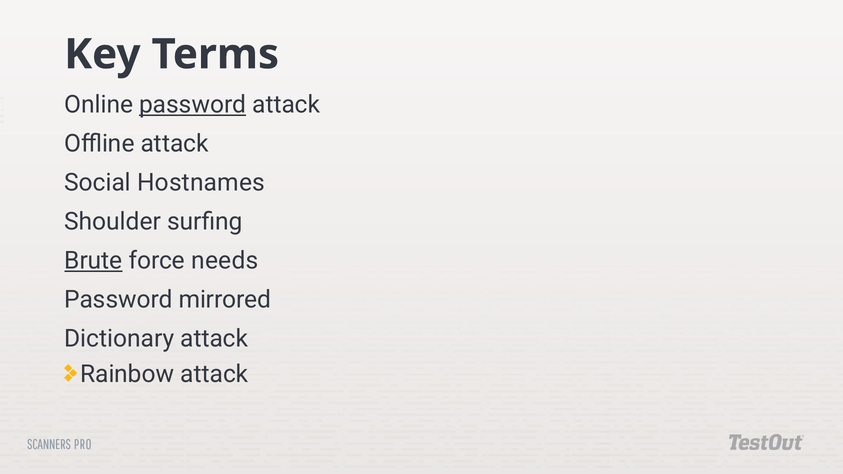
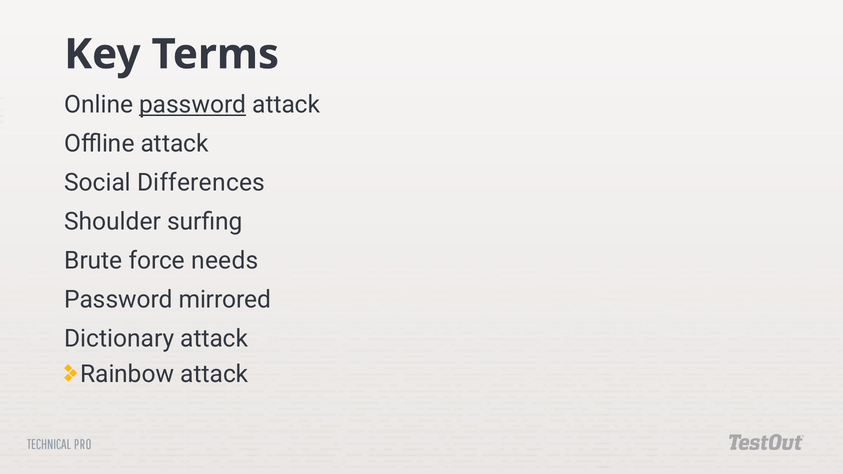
Hostnames: Hostnames -> Differences (201, 183)
Brute underline: present -> none (93, 261)
SCANNERS: SCANNERS -> TECHNICAL (49, 445)
